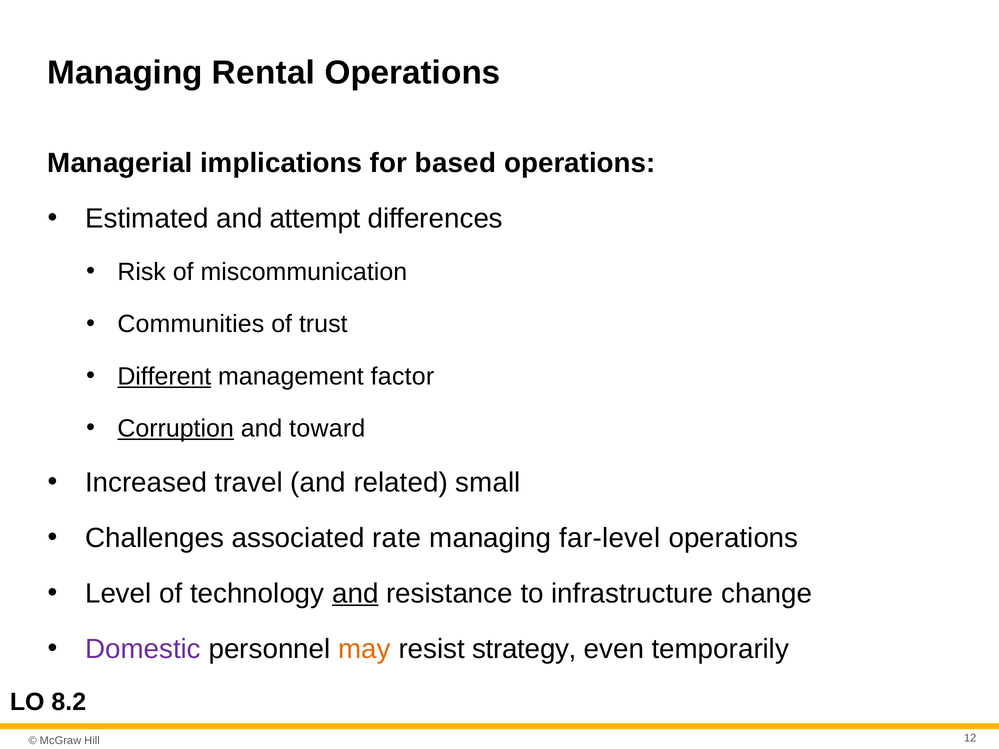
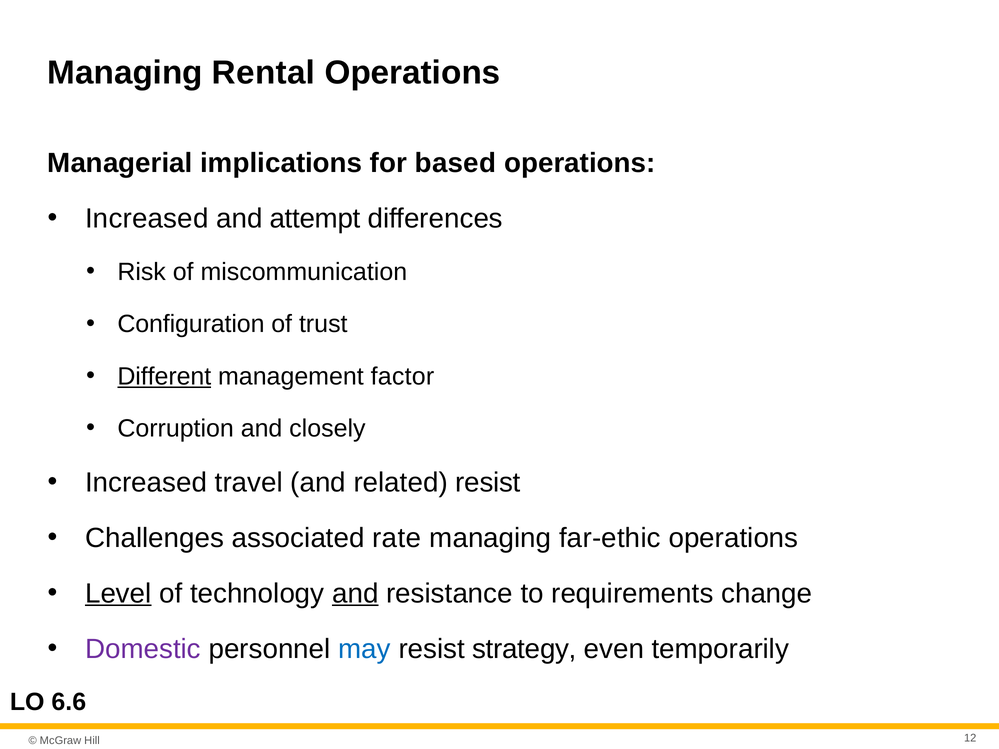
Estimated: Estimated -> Increased (147, 219)
Communities: Communities -> Configuration (191, 324)
Corruption underline: present -> none (176, 429)
toward: toward -> closely (327, 429)
related small: small -> resist (488, 483)
far-level: far-level -> far-ethic (610, 538)
Level underline: none -> present (118, 594)
infrastructure: infrastructure -> requirements (632, 594)
may colour: orange -> blue (364, 649)
8.2: 8.2 -> 6.6 (69, 702)
